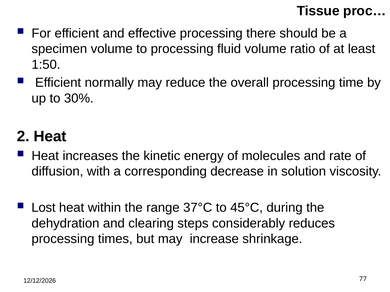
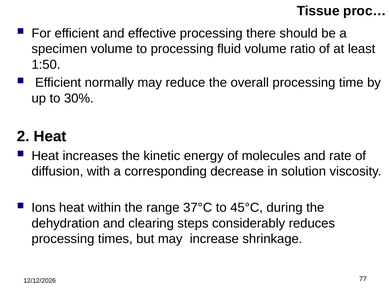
Lost: Lost -> Ions (44, 208)
